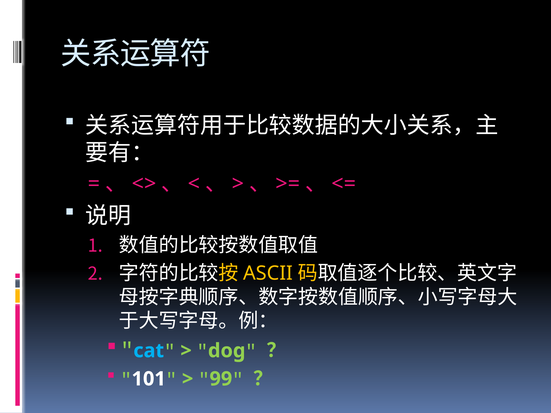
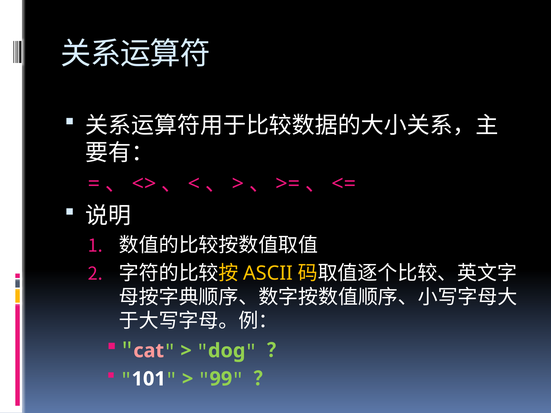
cat colour: light blue -> pink (149, 351)
